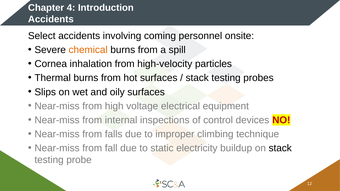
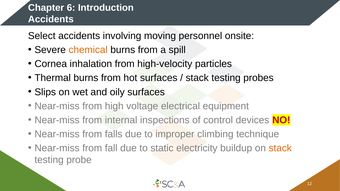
4: 4 -> 6 (71, 8)
coming: coming -> moving (160, 36)
stack colour: black -> orange (280, 148)
